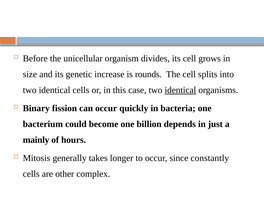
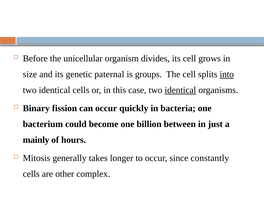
increase: increase -> paternal (109, 74)
rounds: rounds -> groups (148, 74)
into underline: none -> present (227, 74)
depends: depends -> between (180, 124)
